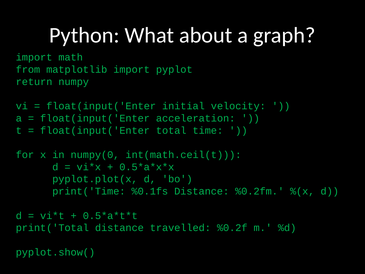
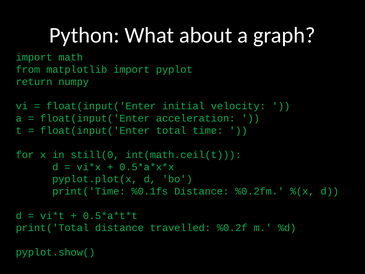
numpy(0: numpy(0 -> still(0 (95, 155)
